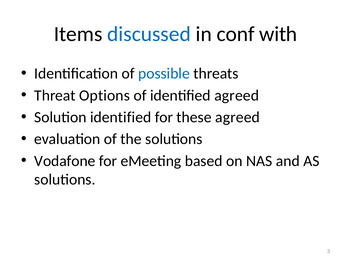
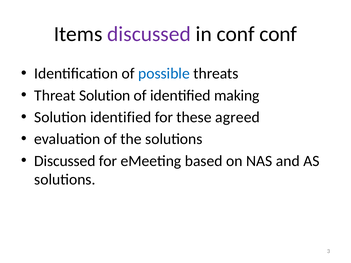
discussed colour: blue -> purple (149, 34)
conf with: with -> conf (278, 34)
Threat Options: Options -> Solution (105, 95)
identified agreed: agreed -> making (237, 95)
Vodafone: Vodafone -> Discussed (65, 161)
